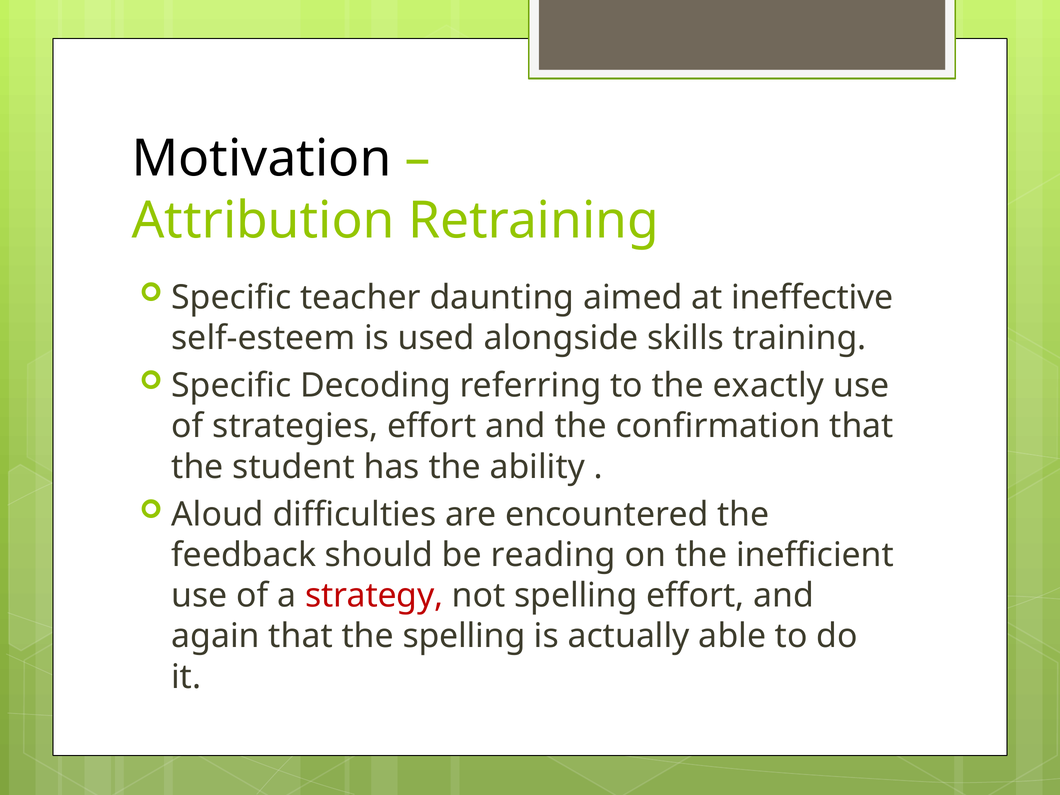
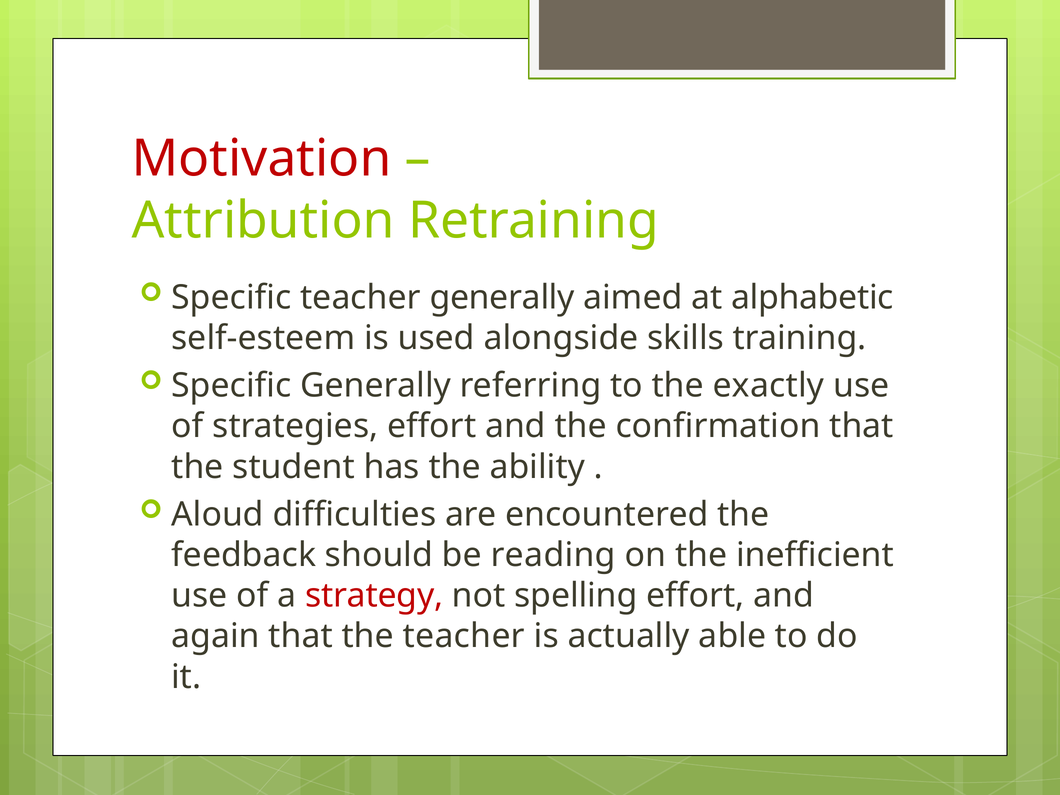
Motivation colour: black -> red (261, 159)
teacher daunting: daunting -> generally (502, 297)
ineffective: ineffective -> alphabetic (812, 297)
Specific Decoding: Decoding -> Generally (376, 386)
the spelling: spelling -> teacher (464, 636)
